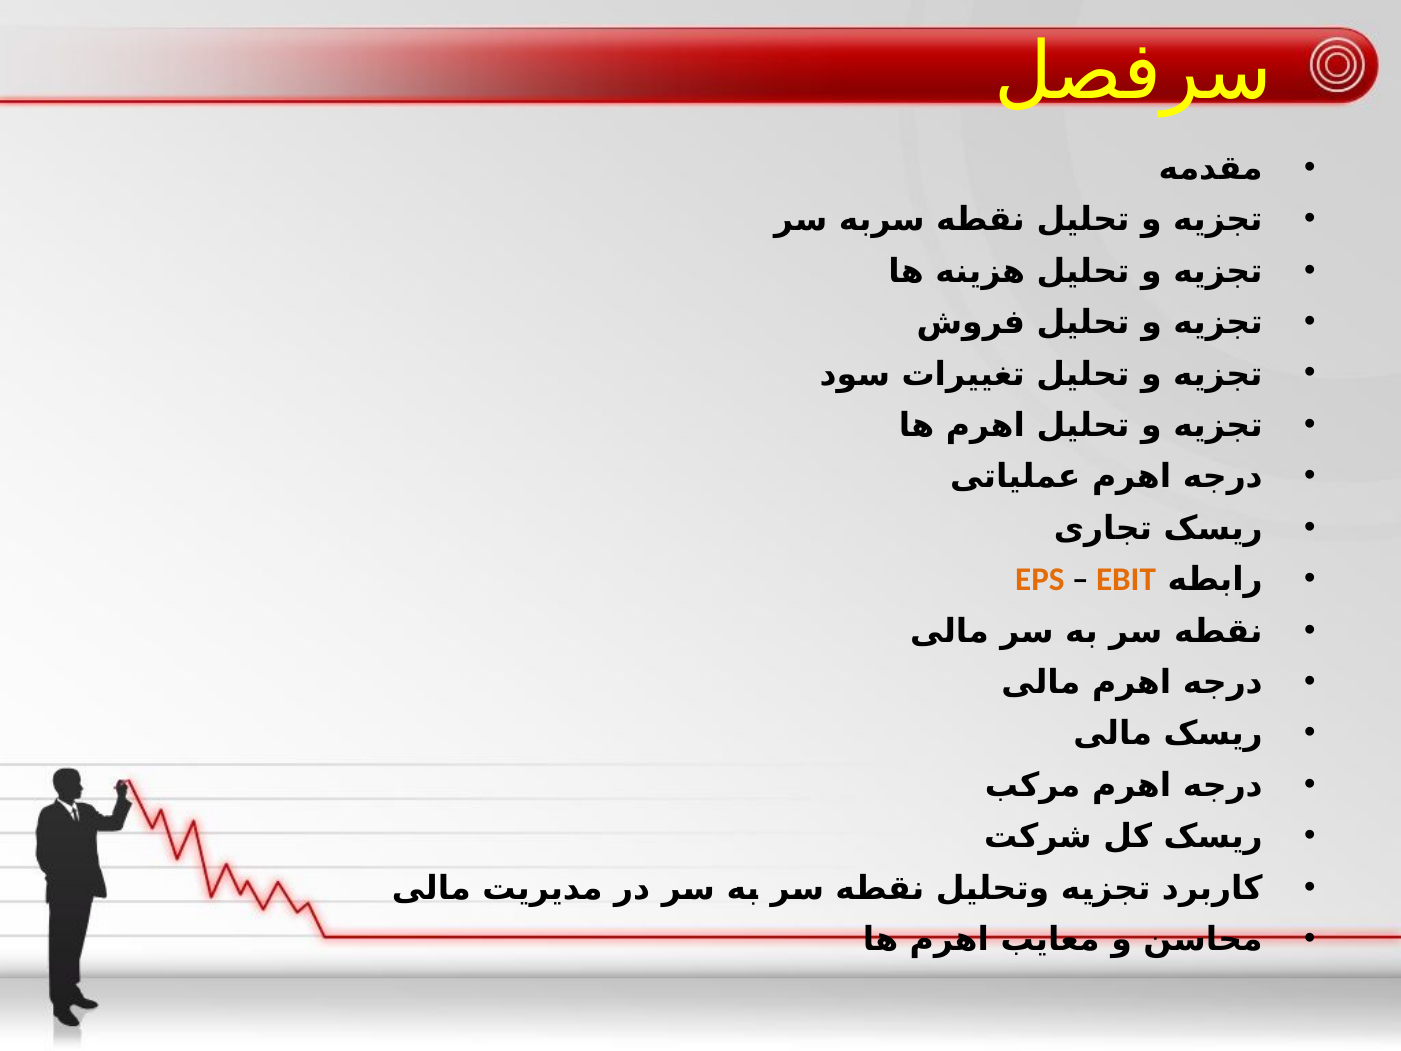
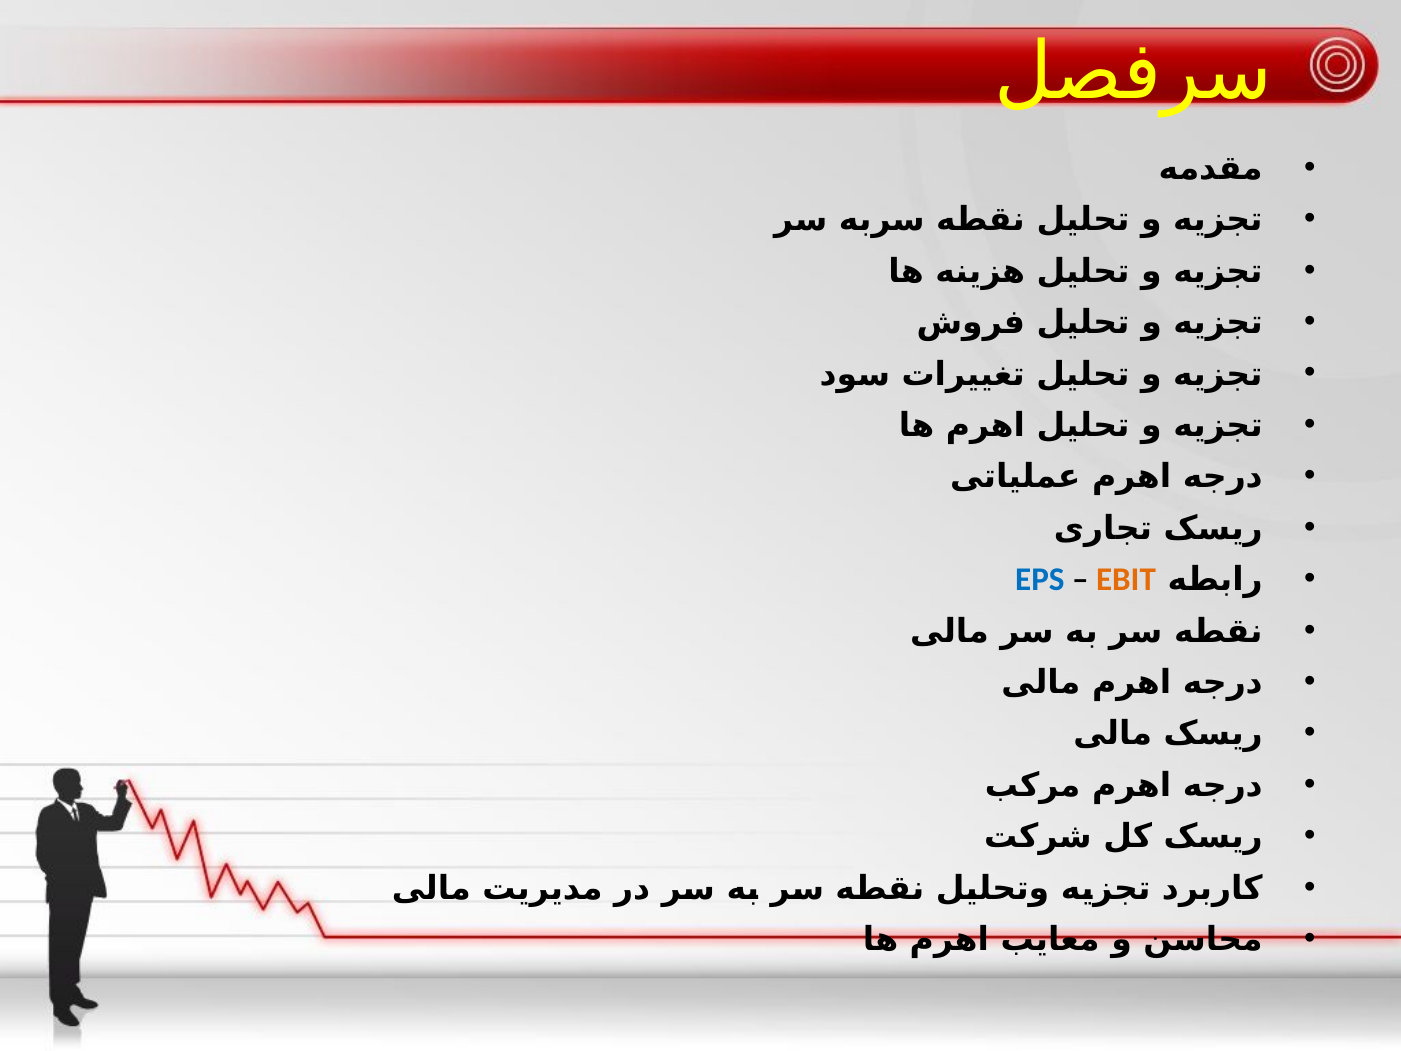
EPS colour: orange -> blue (1040, 580)
